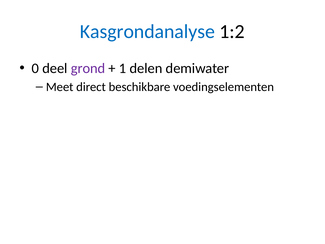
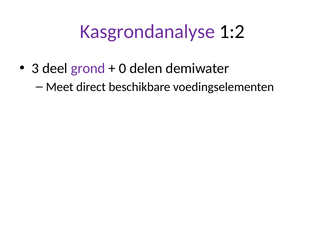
Kasgrondanalyse colour: blue -> purple (147, 31)
0: 0 -> 3 (35, 68)
1: 1 -> 0 (123, 68)
